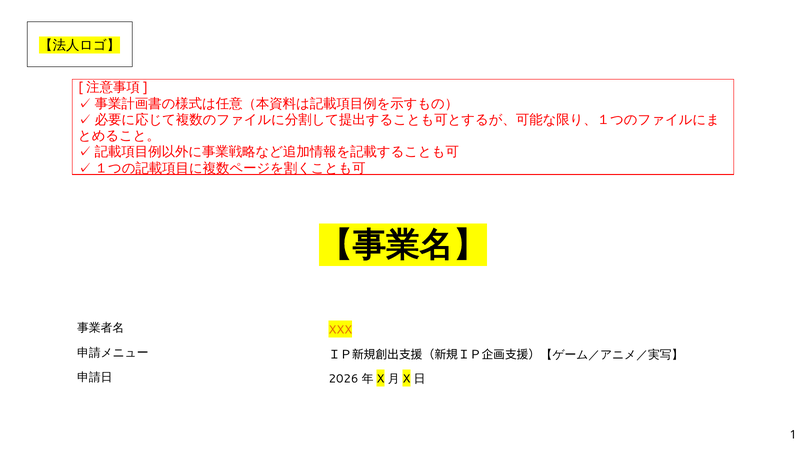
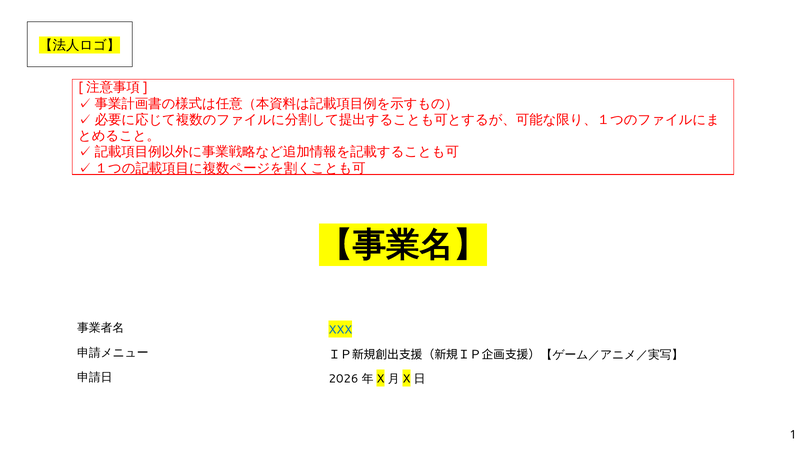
XXX colour: orange -> blue (340, 329)
